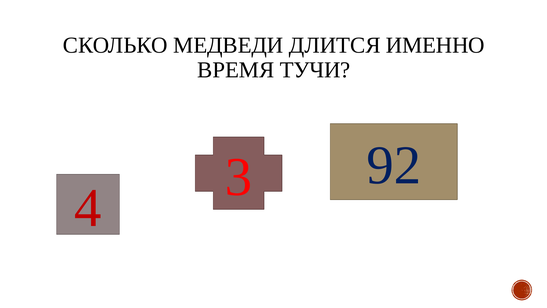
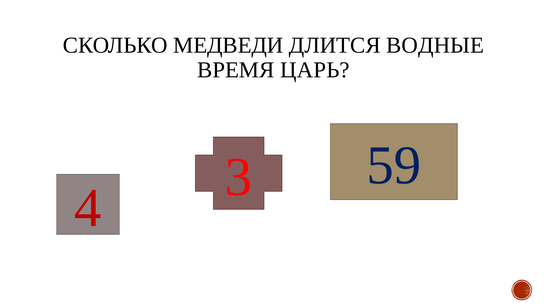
ИМЕННО: ИМЕННО -> ВОДНЫЕ (435, 45)
ТУЧИ: ТУЧИ -> ЦАРЬ (315, 70)
92: 92 -> 59 (394, 165)
